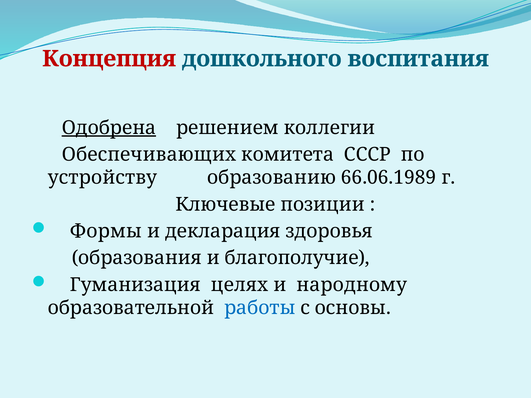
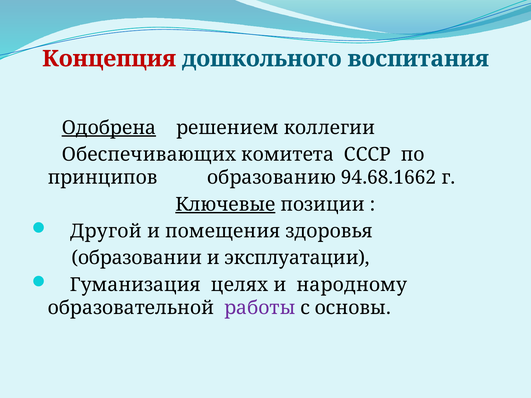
устройству: устройству -> принципов (103, 178)
66.06.1989: 66.06.1989 -> 94.68.1662 (389, 178)
Ключевые underline: none -> present (225, 204)
Формы: Формы -> Другой (106, 231)
декларация: декларация -> помещения (223, 231)
образования: образования -> образовании (137, 258)
благополучие: благополучие -> эксплуатации (297, 258)
работы colour: blue -> purple (260, 308)
